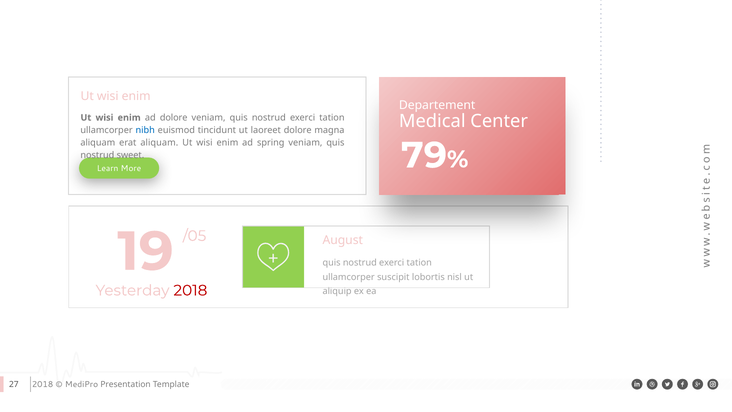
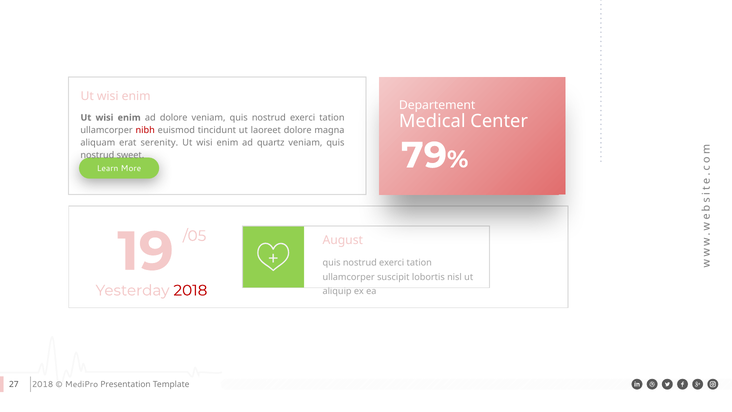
nibh colour: blue -> red (145, 130)
erat aliquam: aliquam -> serenity (159, 143)
spring: spring -> quartz (271, 143)
